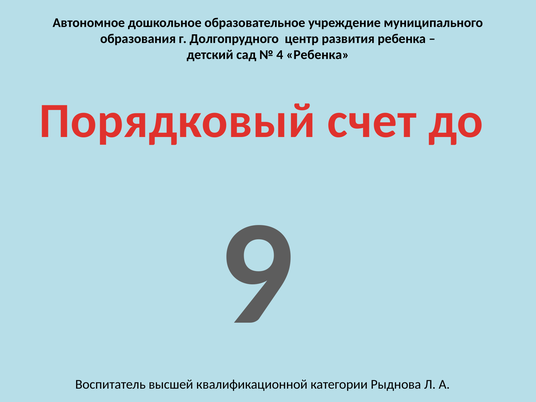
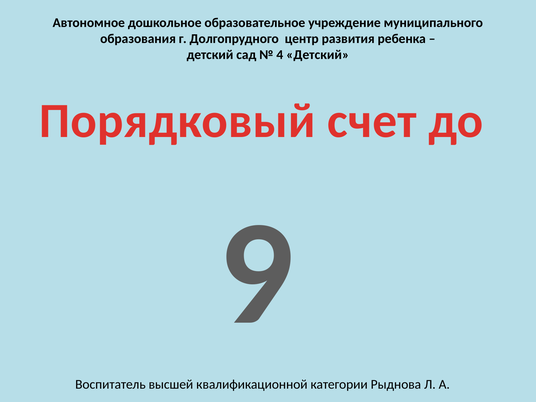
4 Ребенка: Ребенка -> Детский (318, 55)
